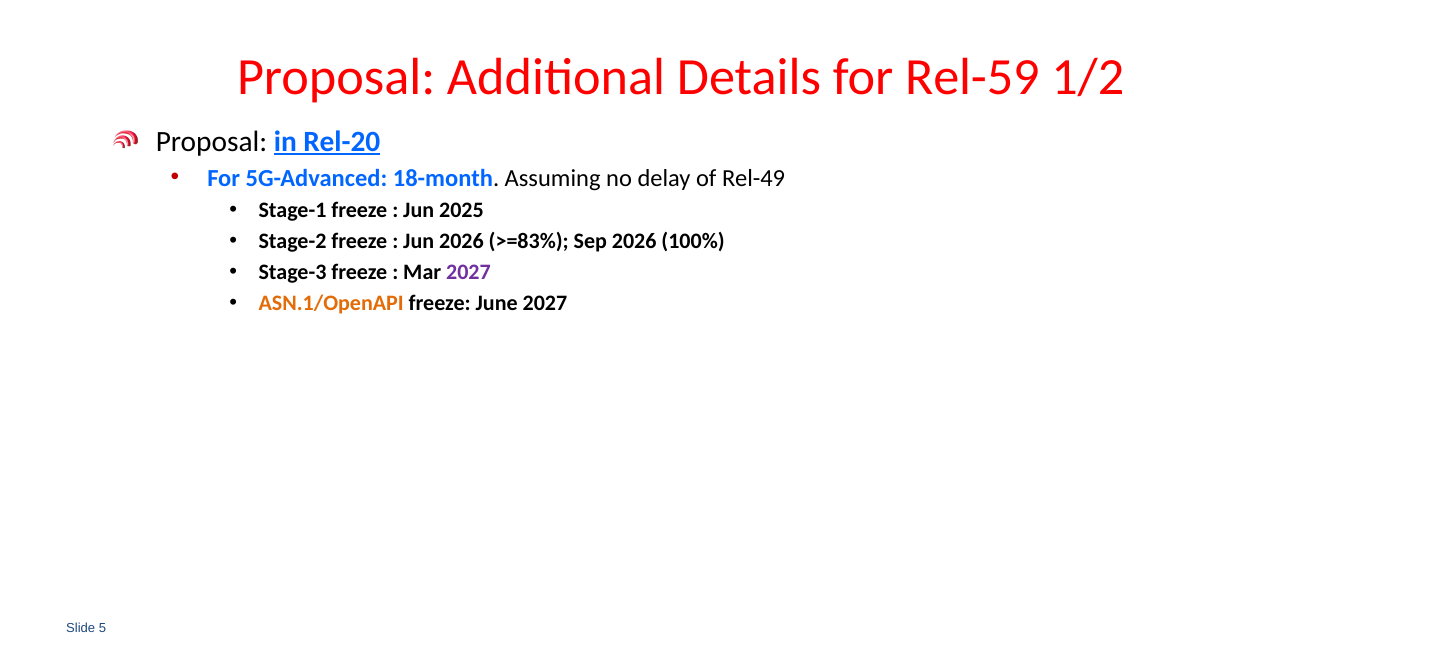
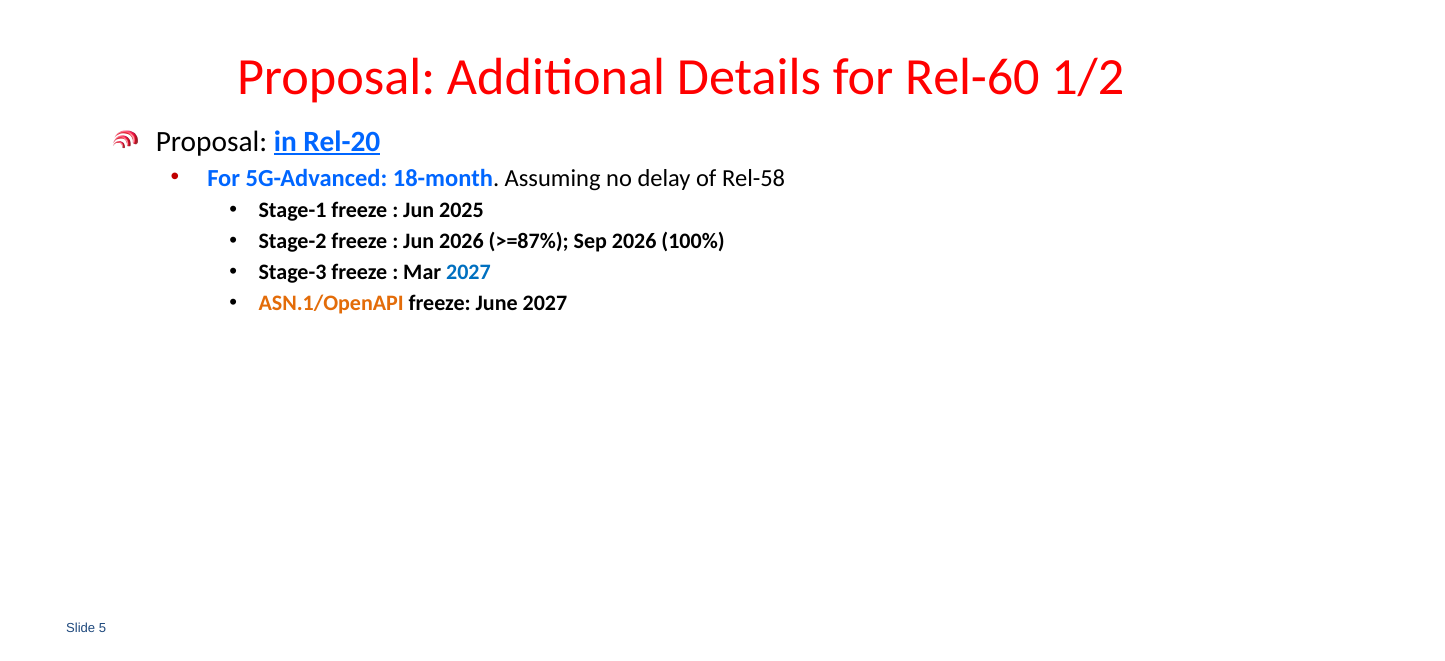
Rel-59: Rel-59 -> Rel-60 (972, 78)
Rel-49: Rel-49 -> Rel-58 (754, 178)
>=83%: >=83% -> >=87% (529, 241)
2027 colour: purple -> blue (468, 272)
